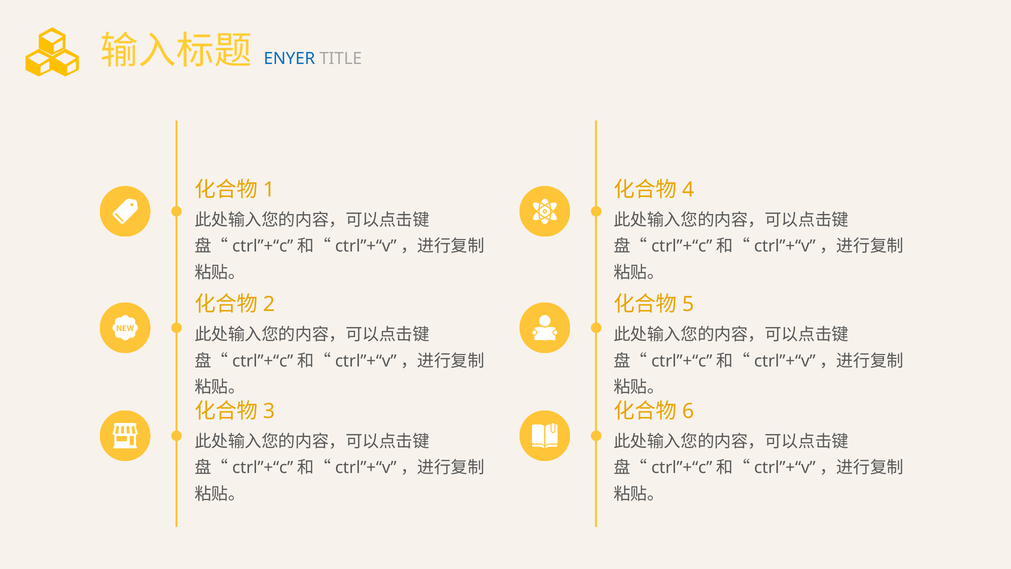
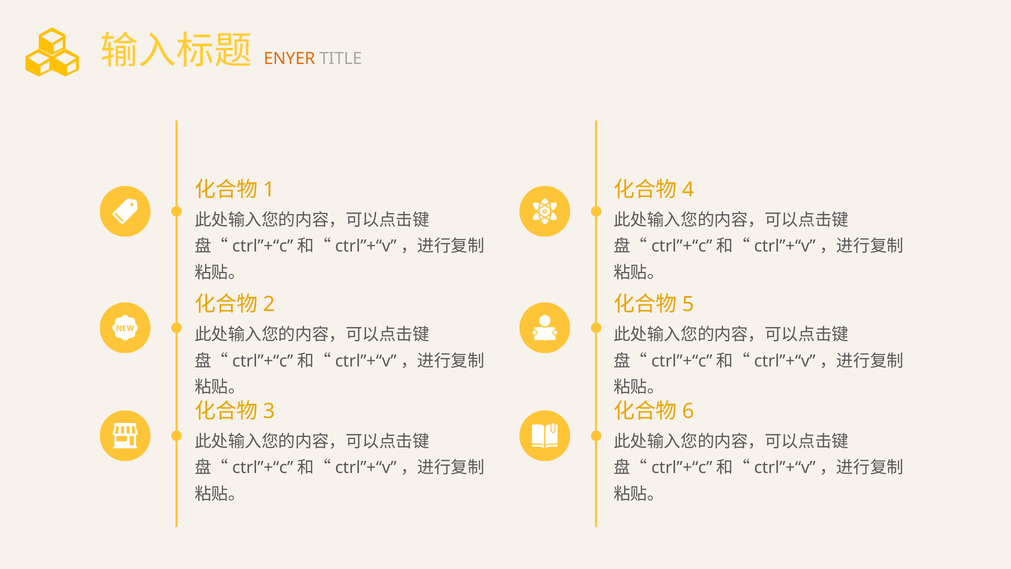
ENYER colour: blue -> orange (289, 59)
